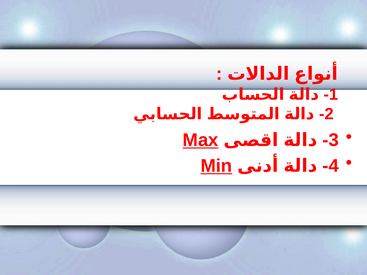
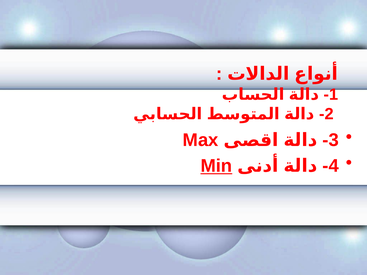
Max underline: present -> none (201, 140)
